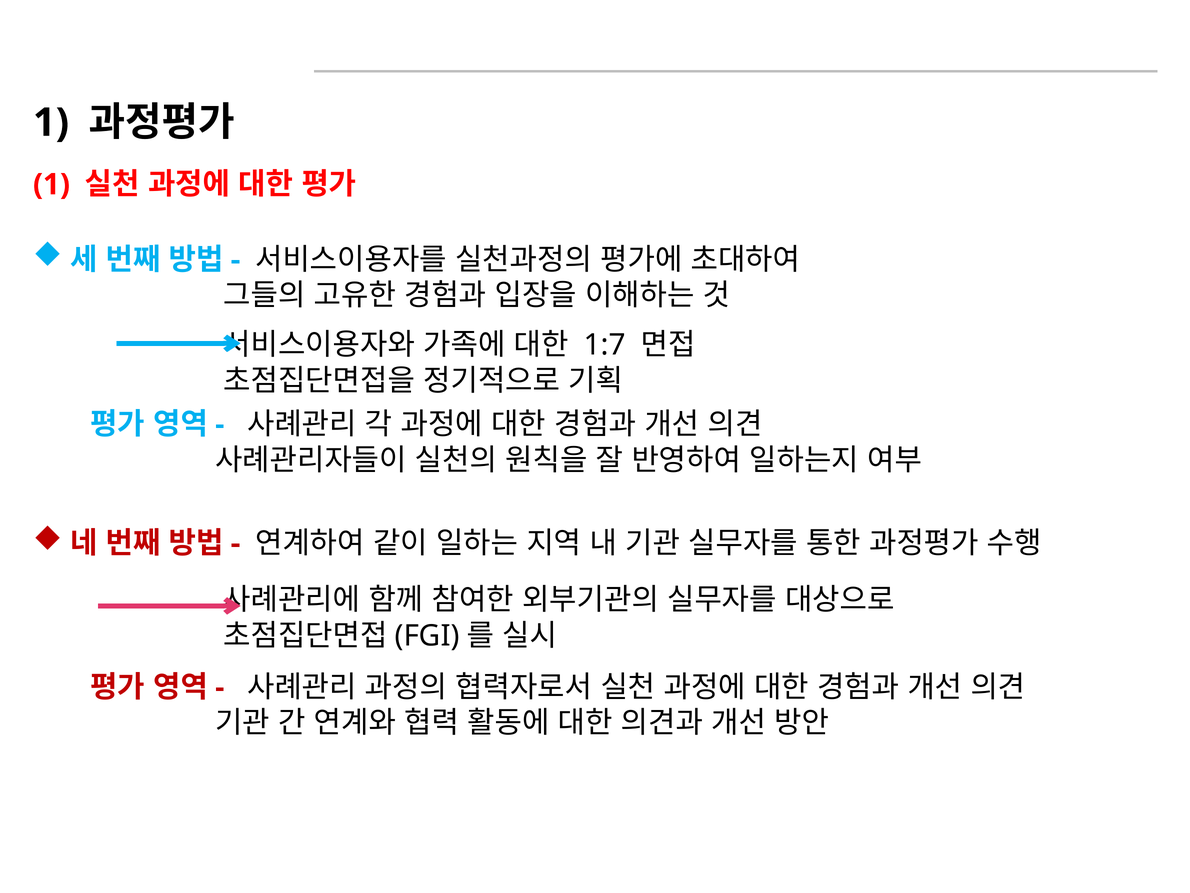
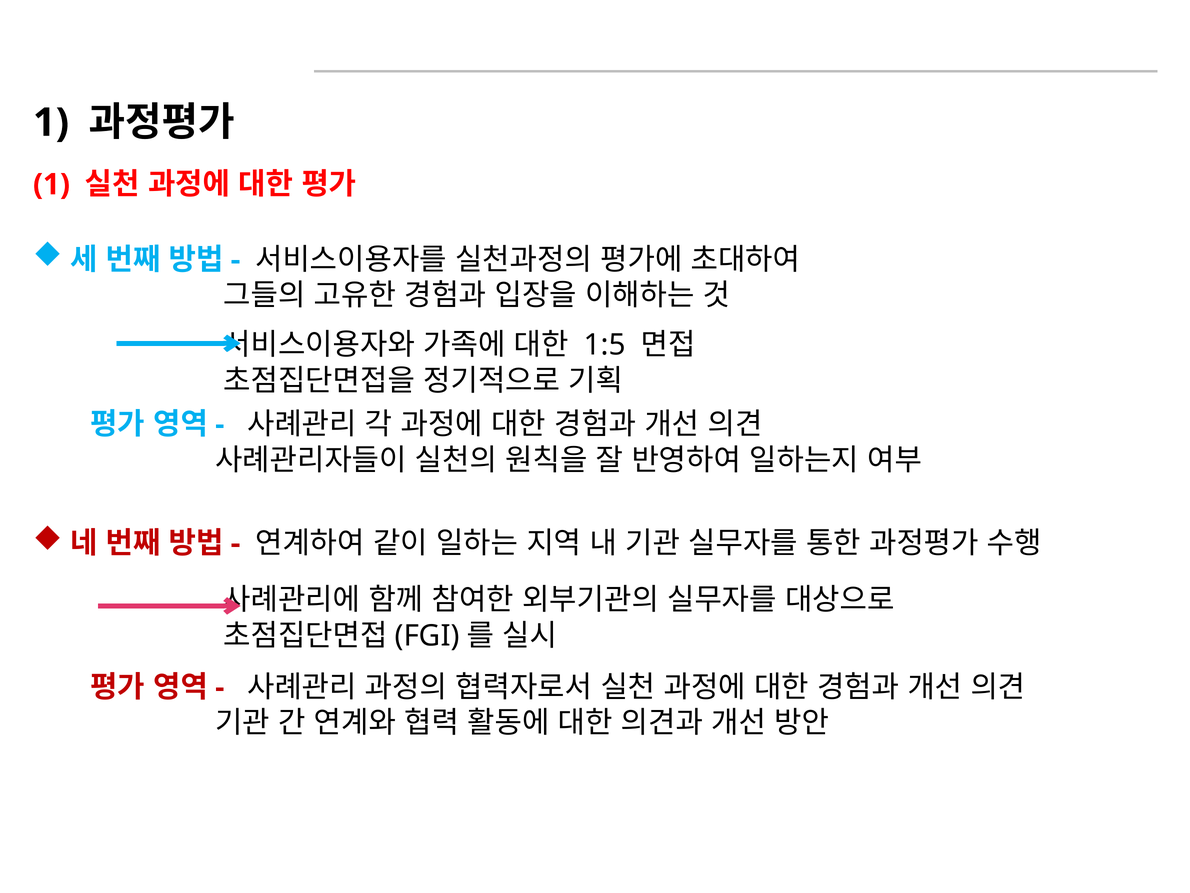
1:7: 1:7 -> 1:5 (605, 345)
